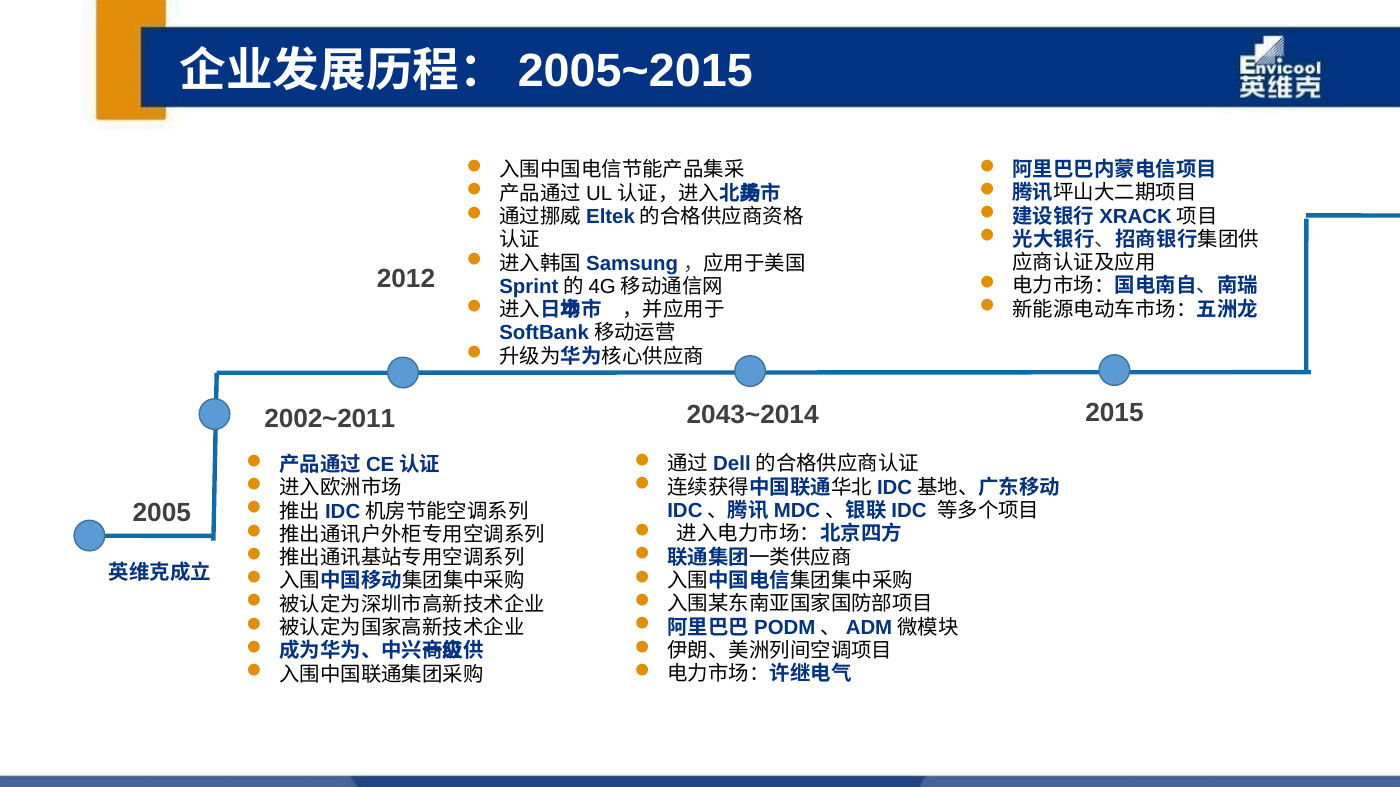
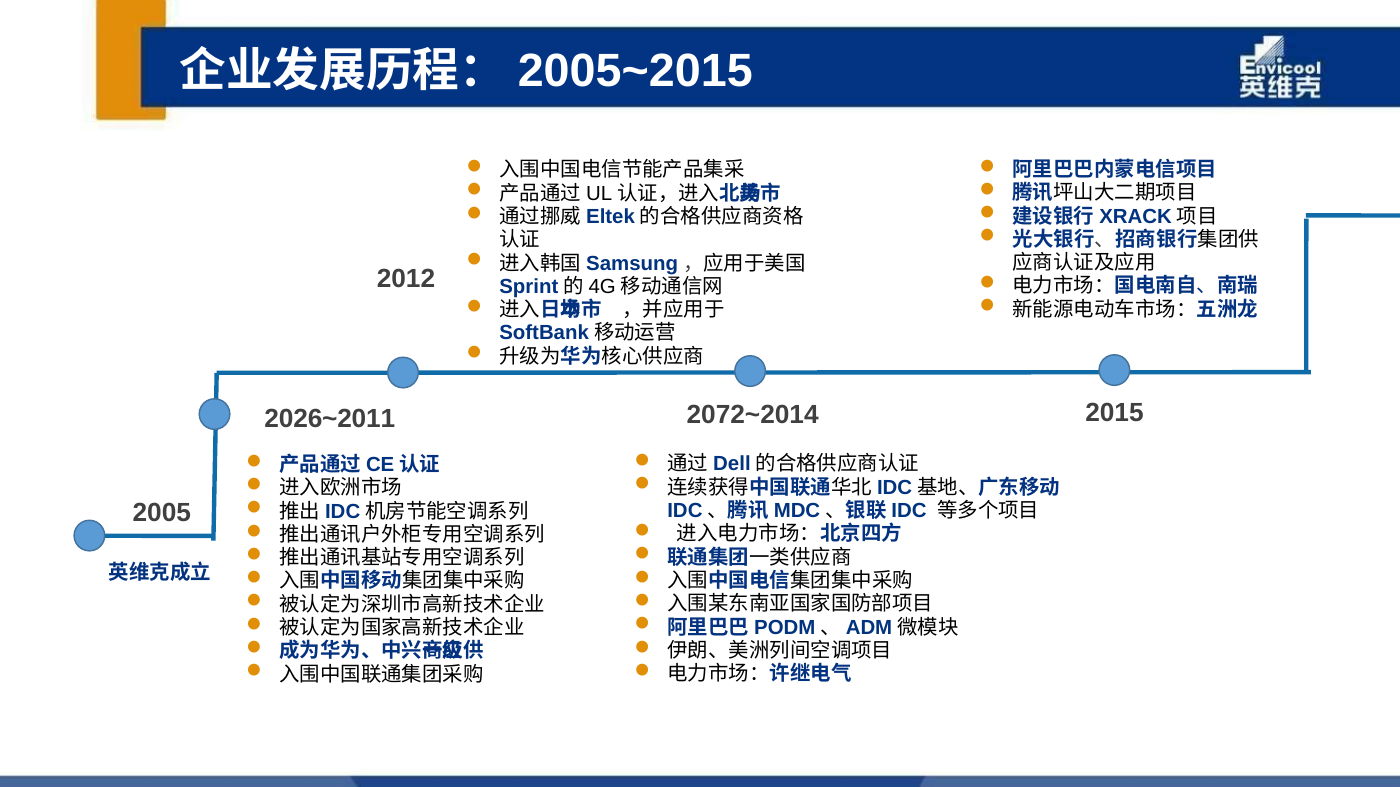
2043~2014: 2043~2014 -> 2072~2014 (753, 415)
2002~2011: 2002~2011 -> 2026~2011 (330, 419)
